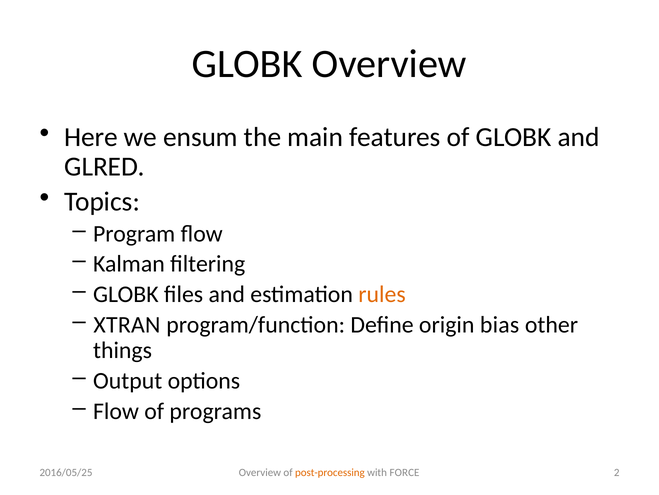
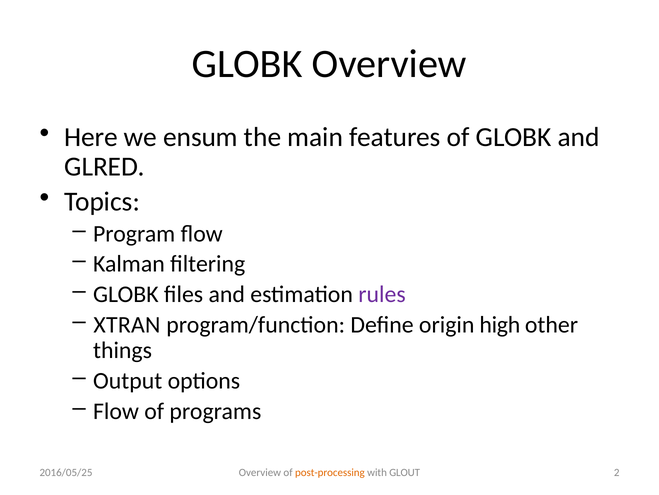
rules colour: orange -> purple (382, 294)
bias: bias -> high (500, 324)
FORCE: FORCE -> GLOUT (405, 472)
